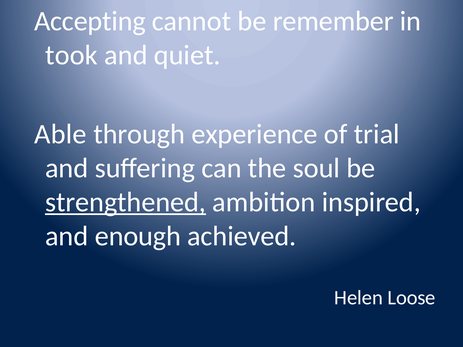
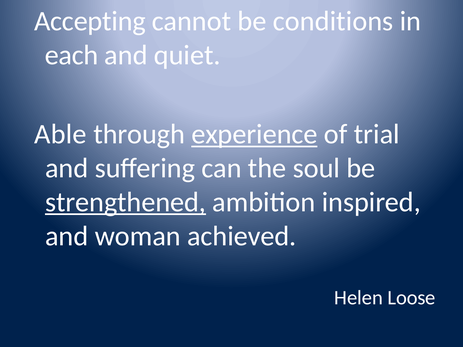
remember: remember -> conditions (333, 21)
took: took -> each (72, 55)
experience underline: none -> present (254, 134)
enough: enough -> woman (138, 236)
